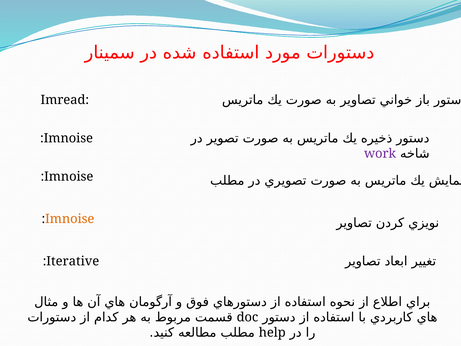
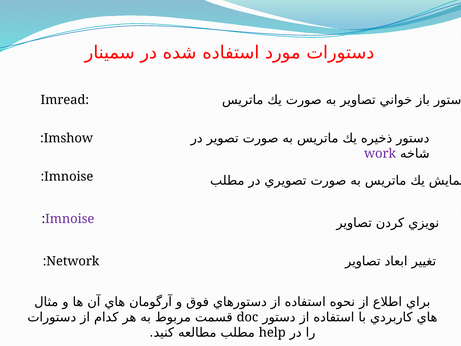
Imnoise: Imnoise -> Imshow (68, 138)
Imnoise colour: orange -> purple (70, 219)
Iterative: Iterative -> Network (73, 261)
